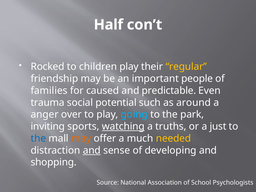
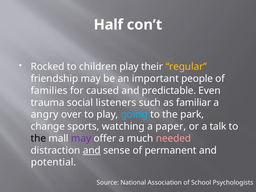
potential: potential -> listeners (116, 103)
around: around -> familiar (194, 103)
anger: anger -> angry (45, 114)
inviting: inviting -> change (48, 126)
watching underline: present -> none (123, 126)
truths: truths -> paper (171, 126)
just: just -> talk (218, 126)
the colour: blue -> black (38, 138)
may colour: orange -> purple (81, 138)
needed colour: yellow -> pink (173, 138)
developing: developing -> permanent (171, 150)
shopping: shopping -> potential (54, 162)
